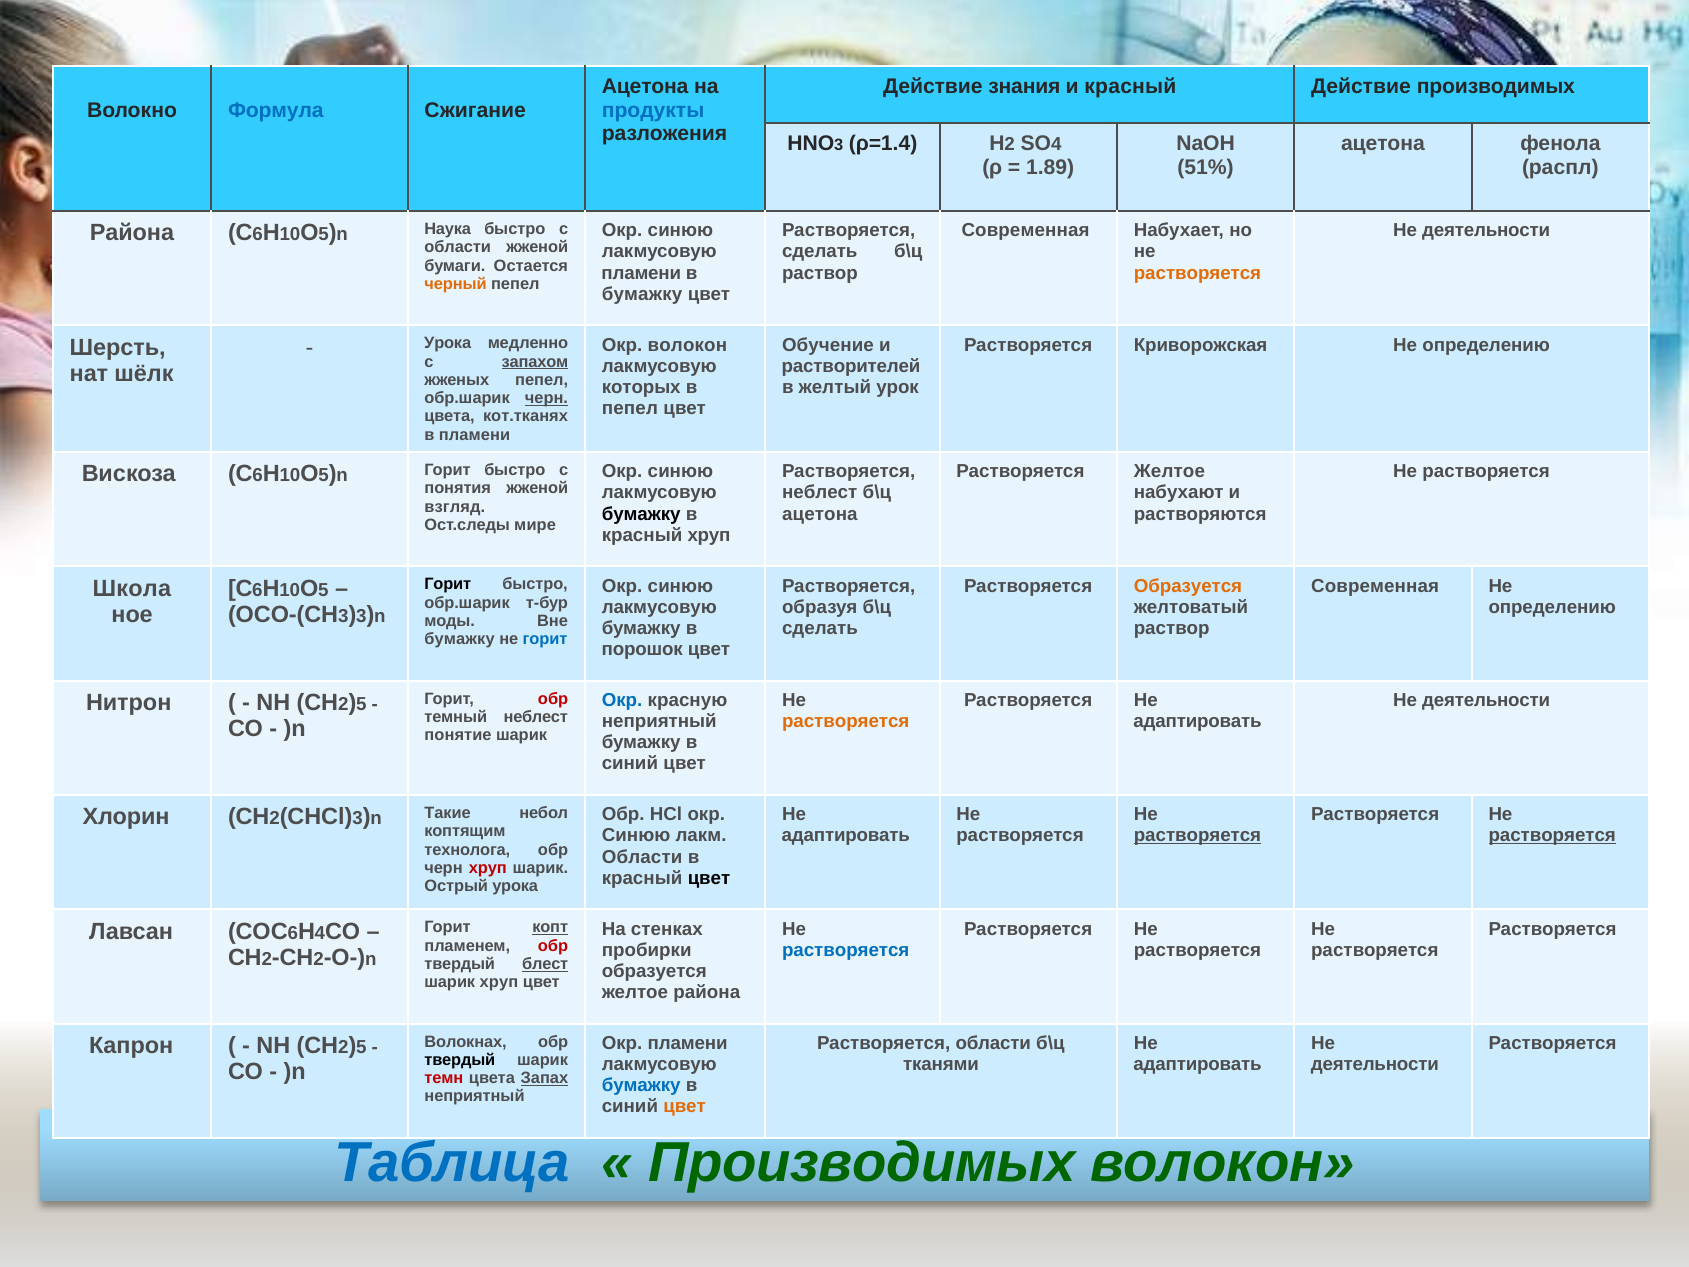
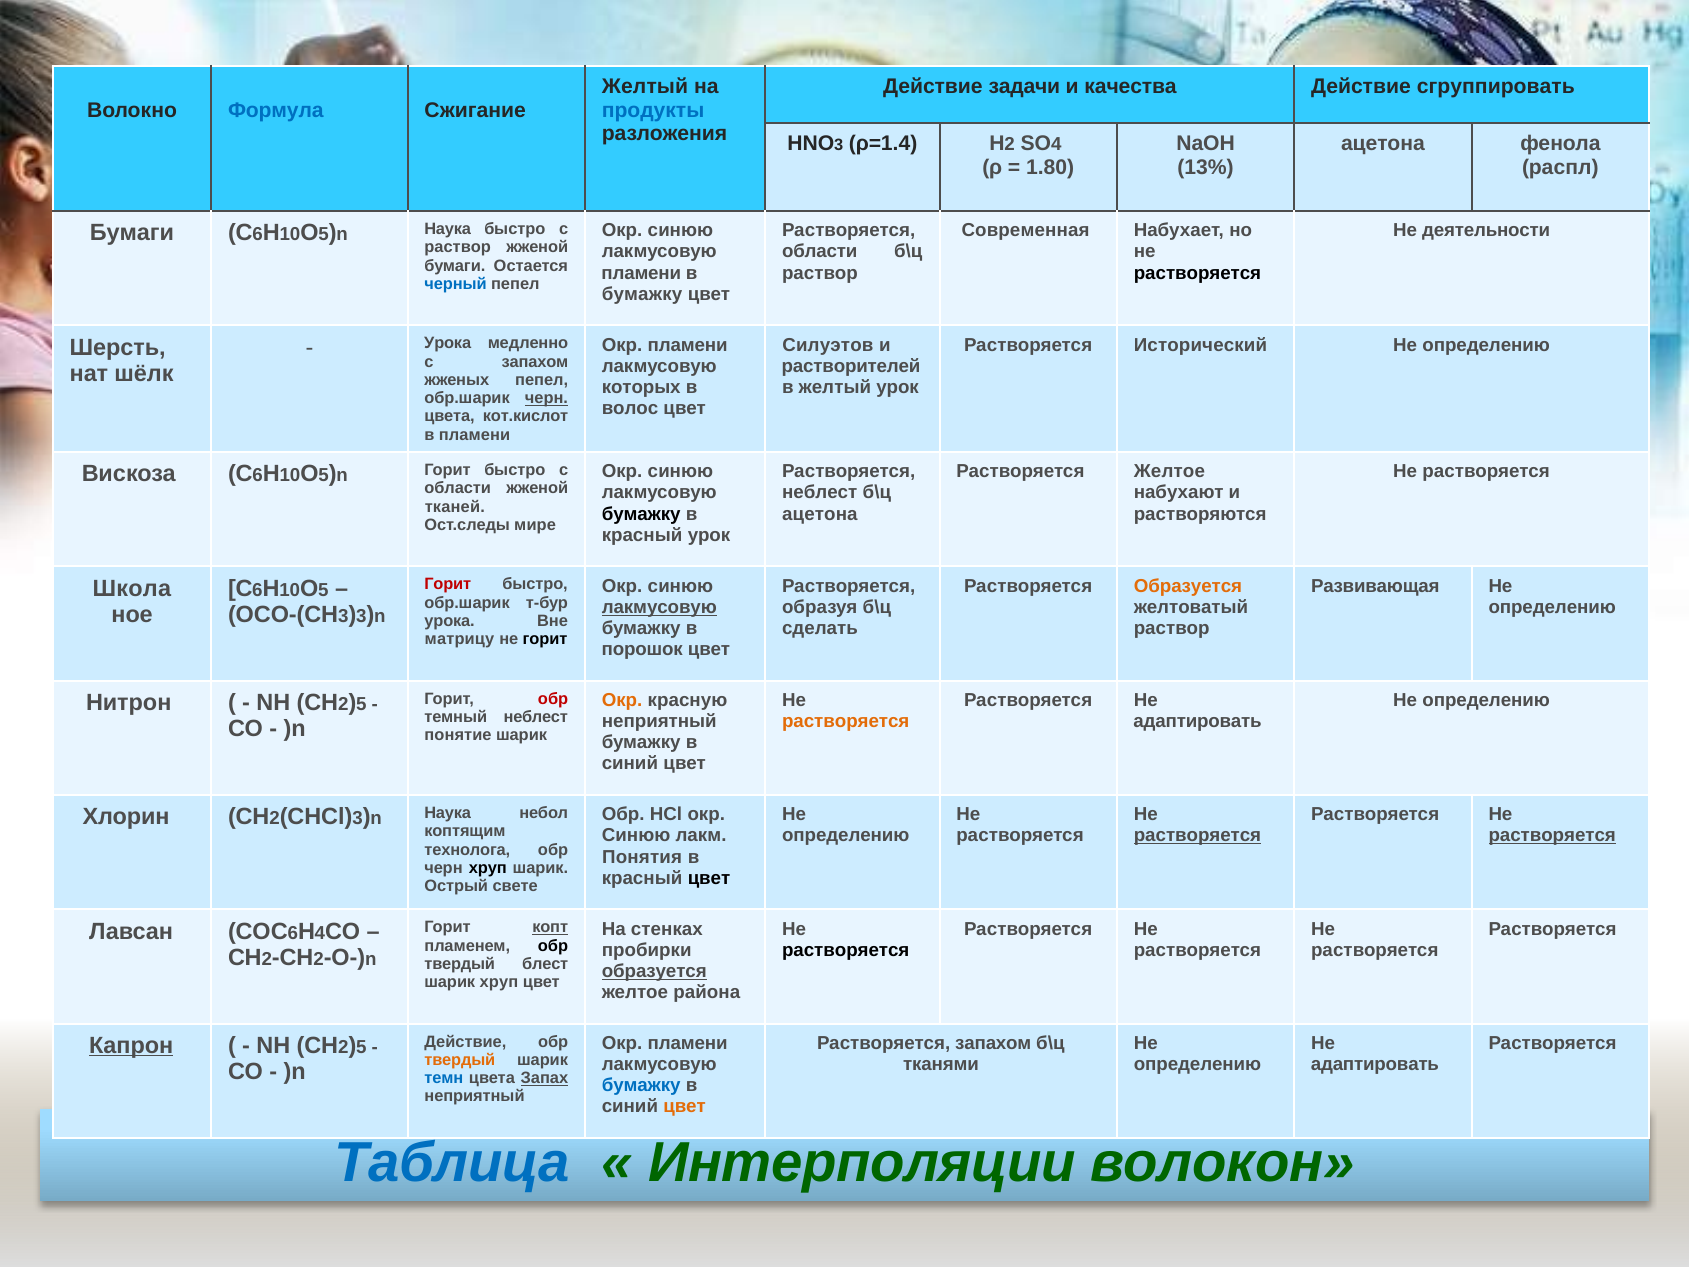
Ацетона: Ацетона -> Желтый (645, 87)
знания: знания -> задачи (1024, 87)
и красный: красный -> качества (1131, 87)
Действие производимых: производимых -> сгруппировать (1496, 87)
1.89: 1.89 -> 1.80 (1050, 167)
51%: 51% -> 13% (1206, 167)
Района: Района -> Бумаги (132, 233)
области: области -> раствор (458, 247)
сделать: сделать -> области (820, 252)
растворяется colour: orange -> black (1197, 273)
черный colour: orange -> blue (456, 284)
волокон: волокон -> пламени (688, 345)
Обучение: Обучение -> Силуэтов (828, 345)
Криворожская: Криворожская -> Исторический (1200, 345)
запахом underline: present -> none (535, 362)
пепел: пепел -> волос (630, 408)
кот.тканях: кот.тканях -> кот.кислот (526, 416)
понятия: понятия -> области (458, 488)
взгляд: взгляд -> тканей (455, 507)
красный хруп: хруп -> урок (709, 535)
Горит colour: black -> red (448, 584)
Современная: Современная -> Развивающая (1375, 586)
лакмусовую underline: none -> present (659, 607)
моды: моды -> урока (450, 621)
бумажку: бумажку -> матрицу (460, 639)
горит colour: blue -> black (545, 639)
Окр colour: blue -> orange (622, 700)
деятельности: деятельности -> определению (1486, 700)
CH2(CHCl)3)n Такие: Такие -> Наука (448, 813)
адаптировать: адаптировать -> определению (846, 836)
Области: Области -> Понятия (642, 857)
хруп colour: red -> black (488, 868)
Острый урока: урока -> свете (515, 886)
обр colour: red -> black (553, 945)
растворяется colour: blue -> black (846, 950)
блест underline: present -> none (545, 964)
образуется underline: none -> present (654, 971)
Волокнах: Волокнах -> Действие (465, 1041)
Растворяется области: области -> запахом (993, 1043)
Капрон underline: none -> present (131, 1045)
твердый colour: black -> orange (460, 1060)
адаптировать: адаптировать -> определению (1198, 1064)
деятельности: деятельности -> адаптировать (1375, 1064)
темн colour: red -> blue (444, 1078)
Производимых: Производимых -> Интерполяции (862, 1162)
